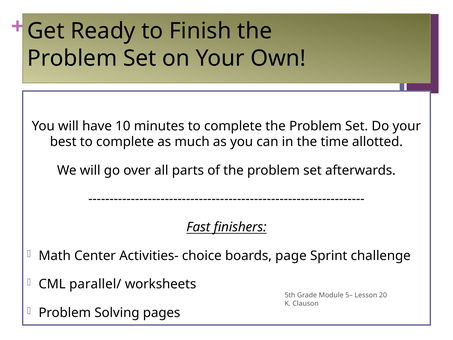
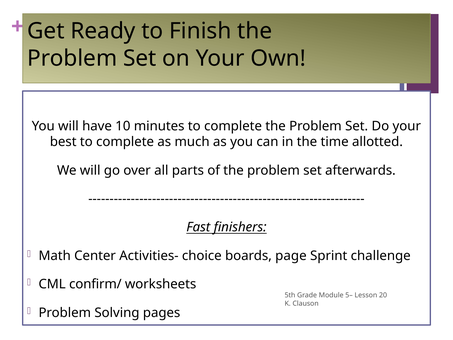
parallel/: parallel/ -> confirm/ (95, 284)
